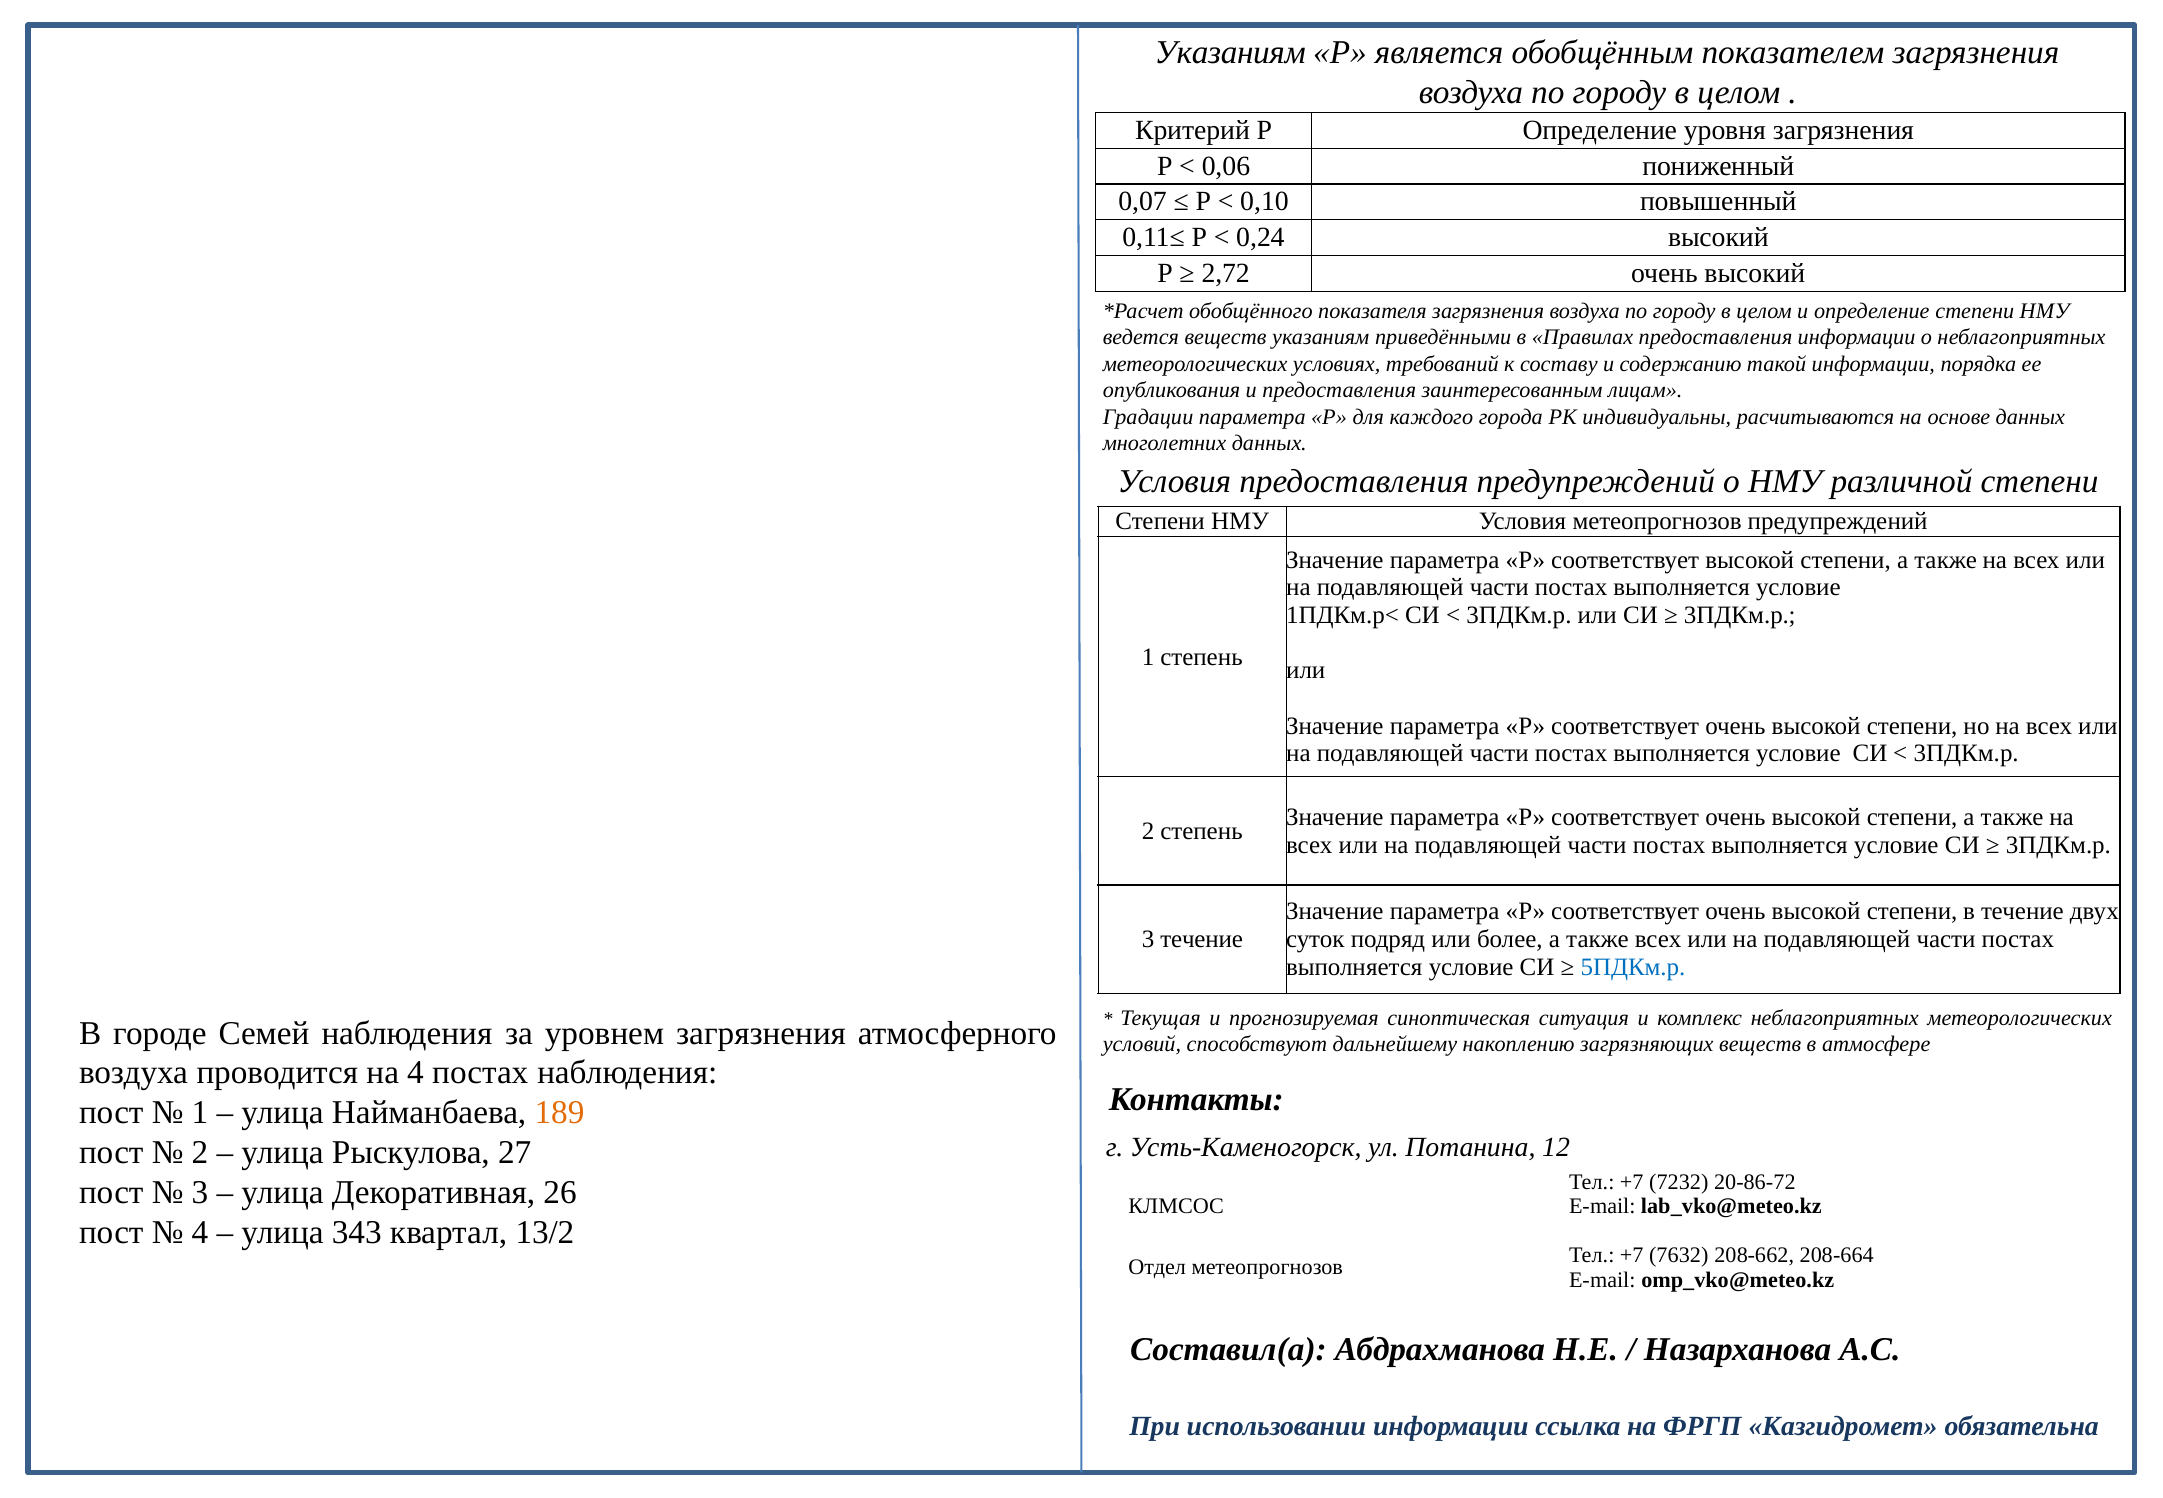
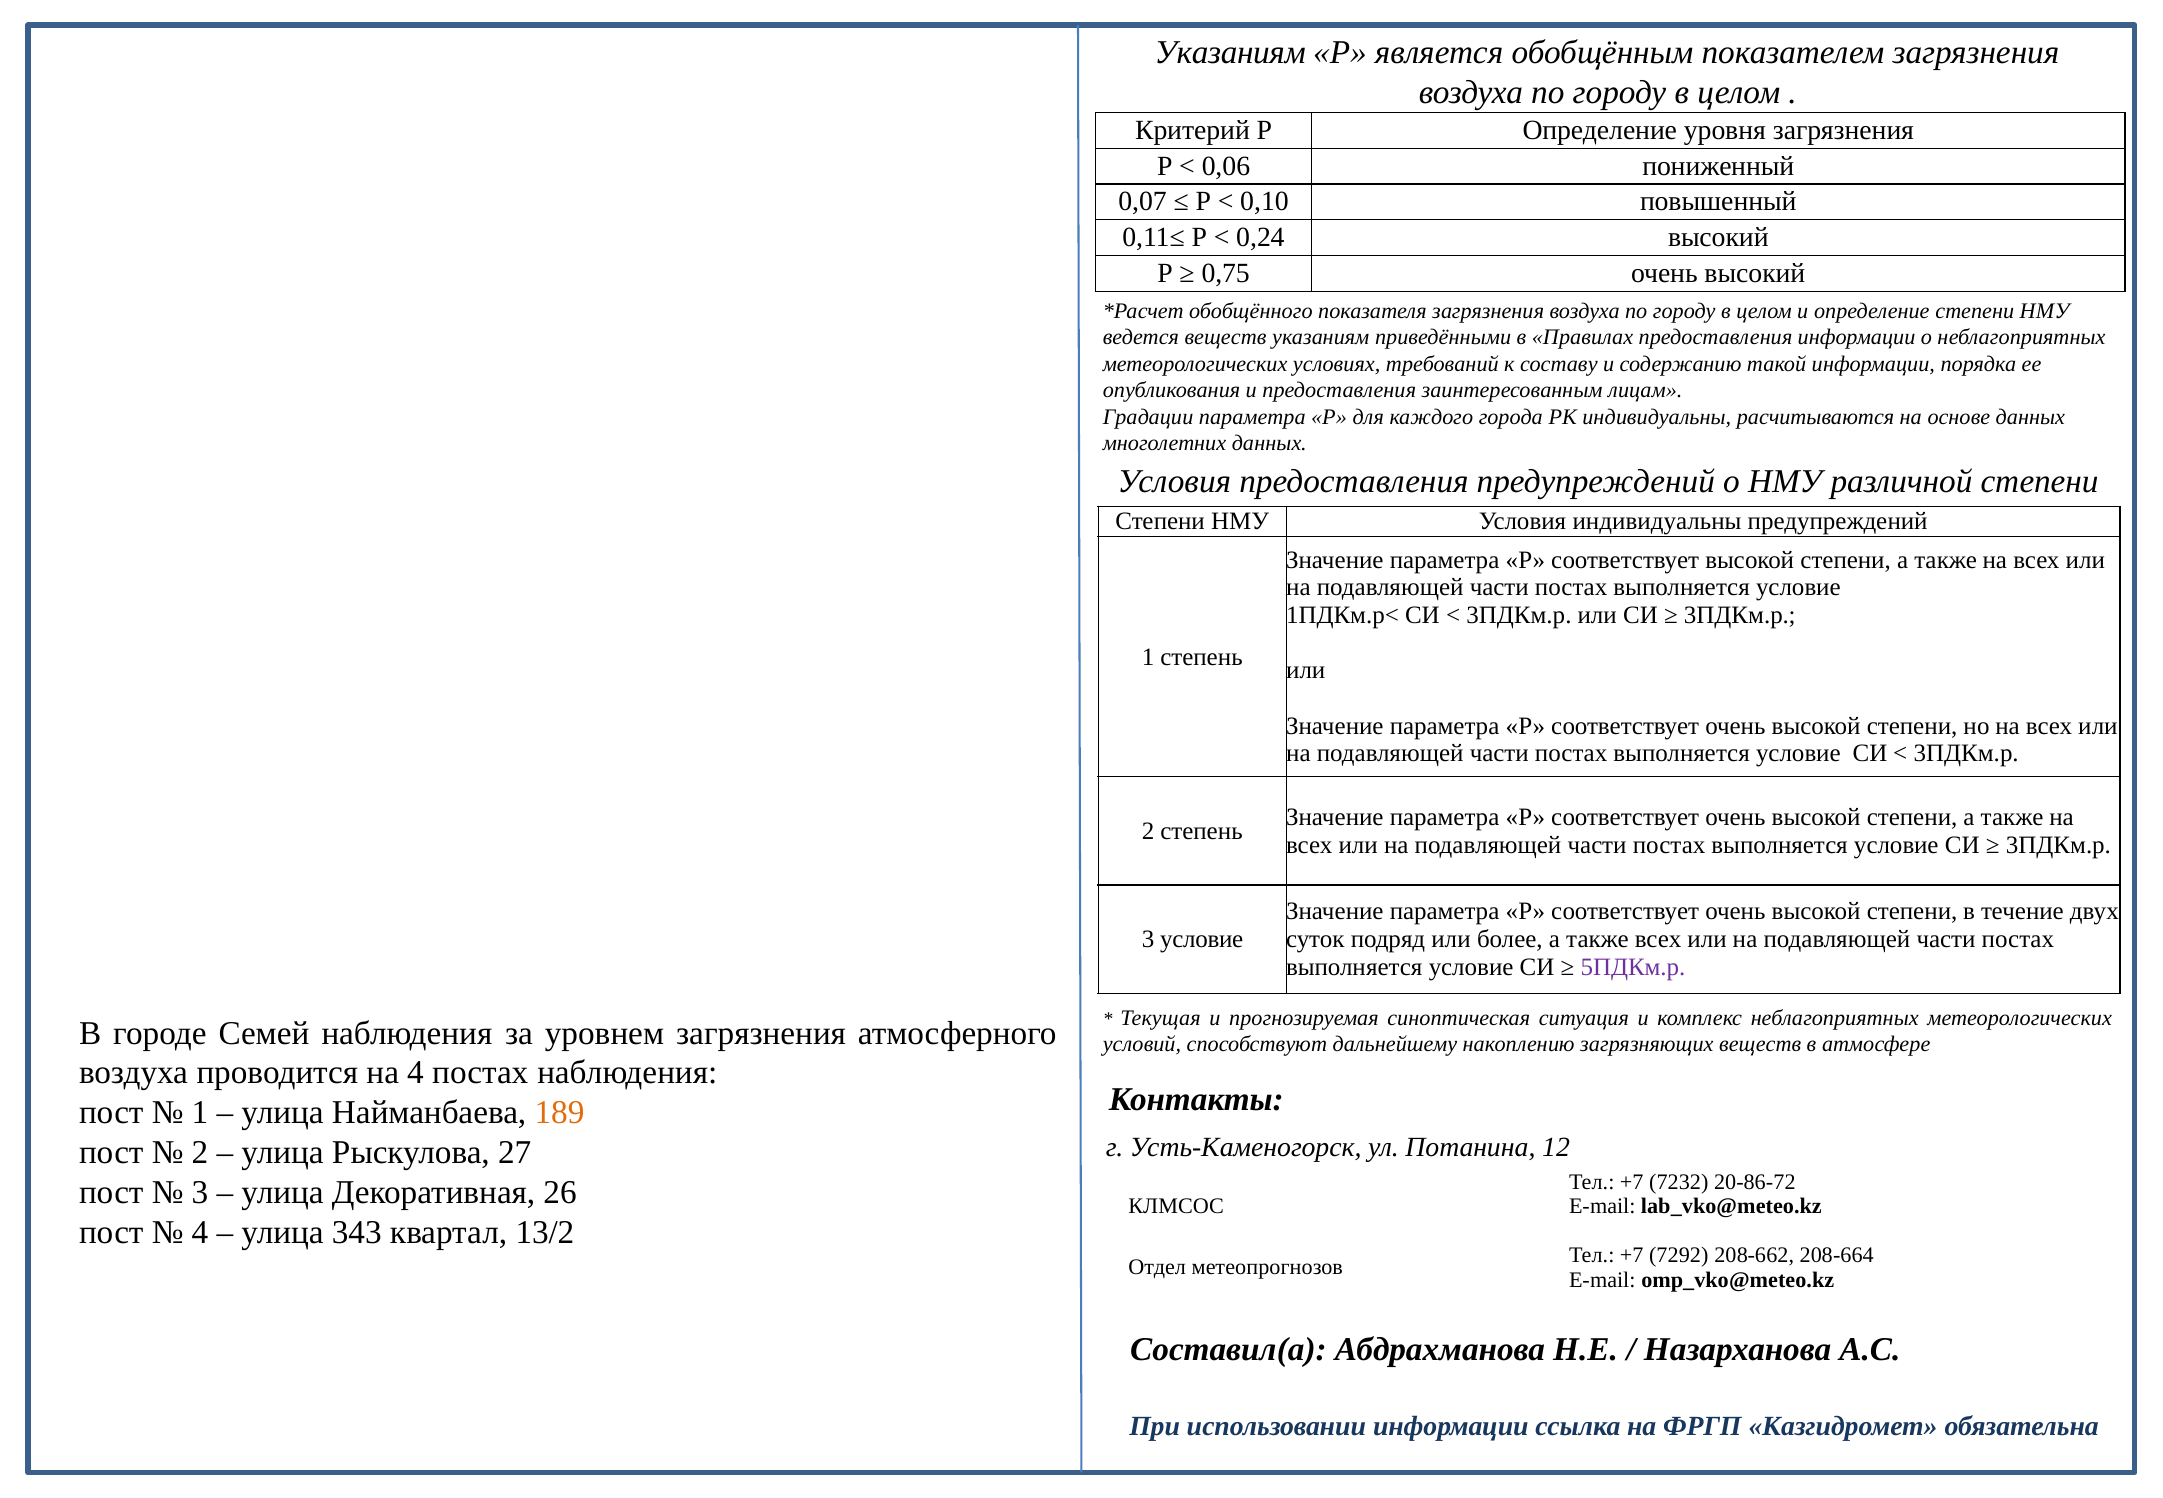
2,72: 2,72 -> 0,75 (1226, 273)
Условия метеопрогнозов: метеопрогнозов -> индивидуальны (1657, 521)
3 течение: течение -> условие (1202, 939)
5ПДКм.р colour: blue -> purple (1633, 967)
7632: 7632 -> 7292 (1679, 1255)
